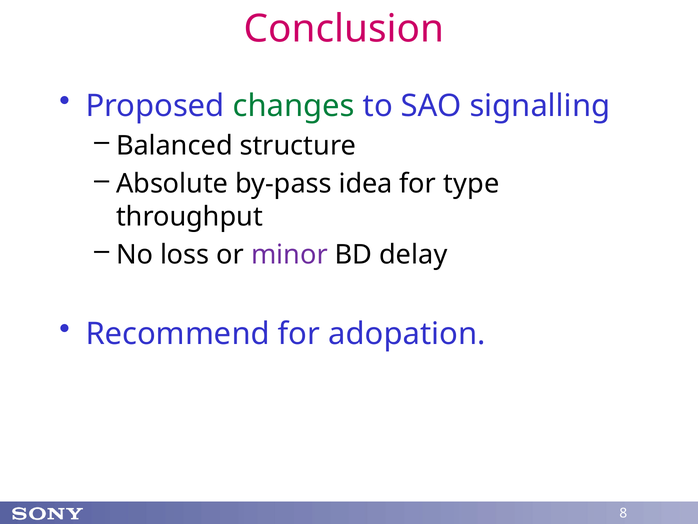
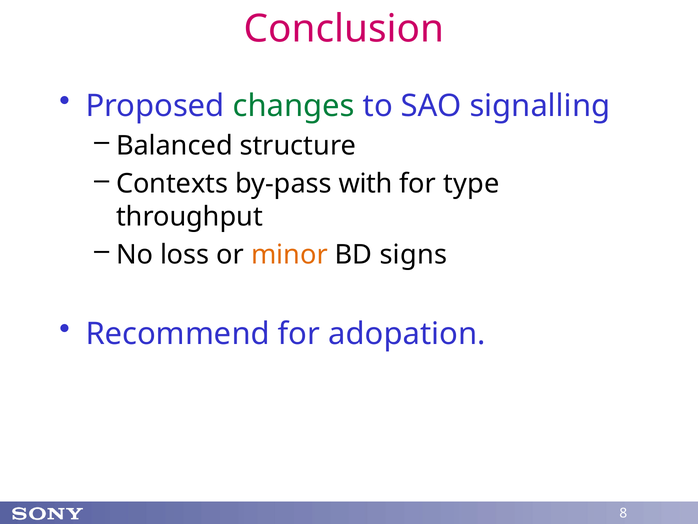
Absolute: Absolute -> Contexts (172, 184)
idea: idea -> with (366, 184)
minor colour: purple -> orange (289, 254)
delay: delay -> signs (413, 254)
